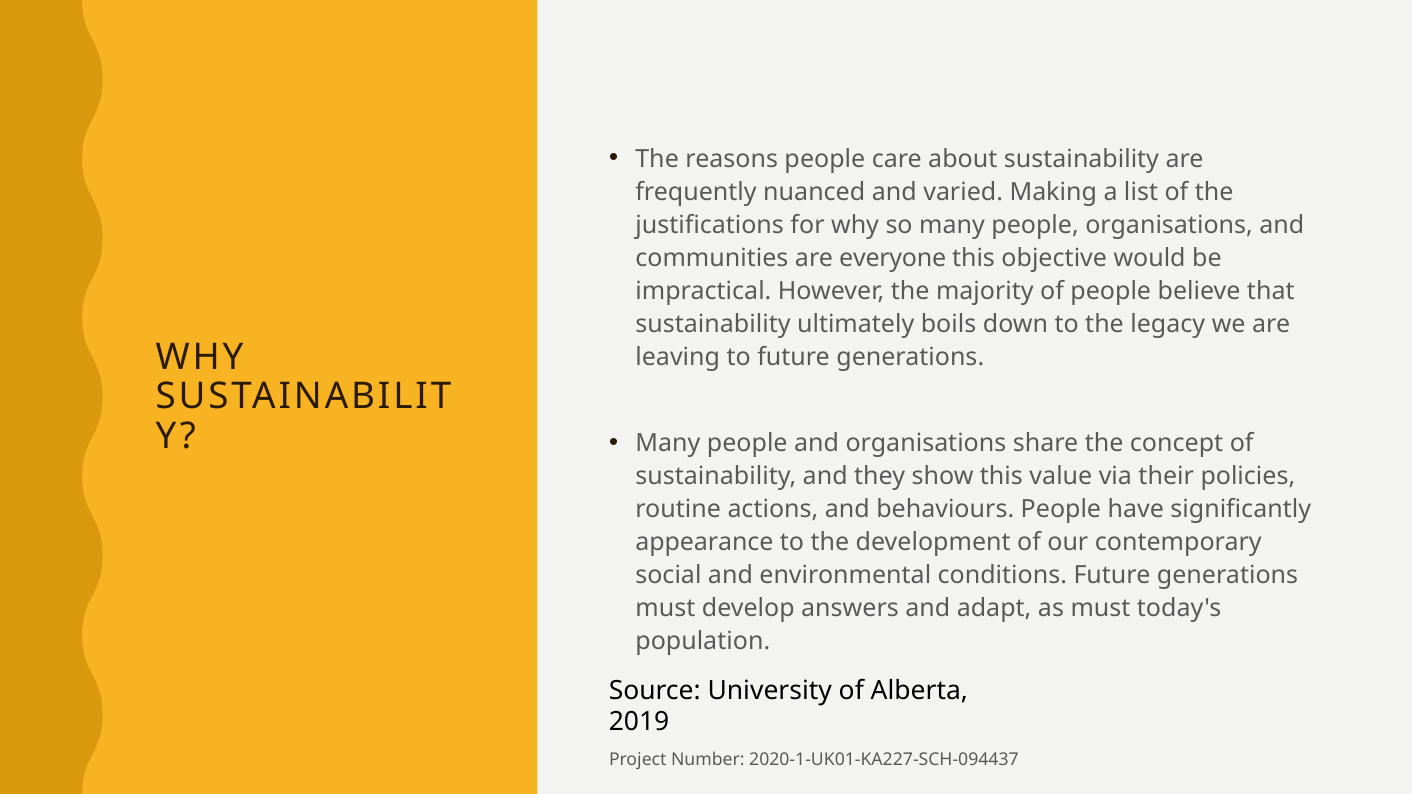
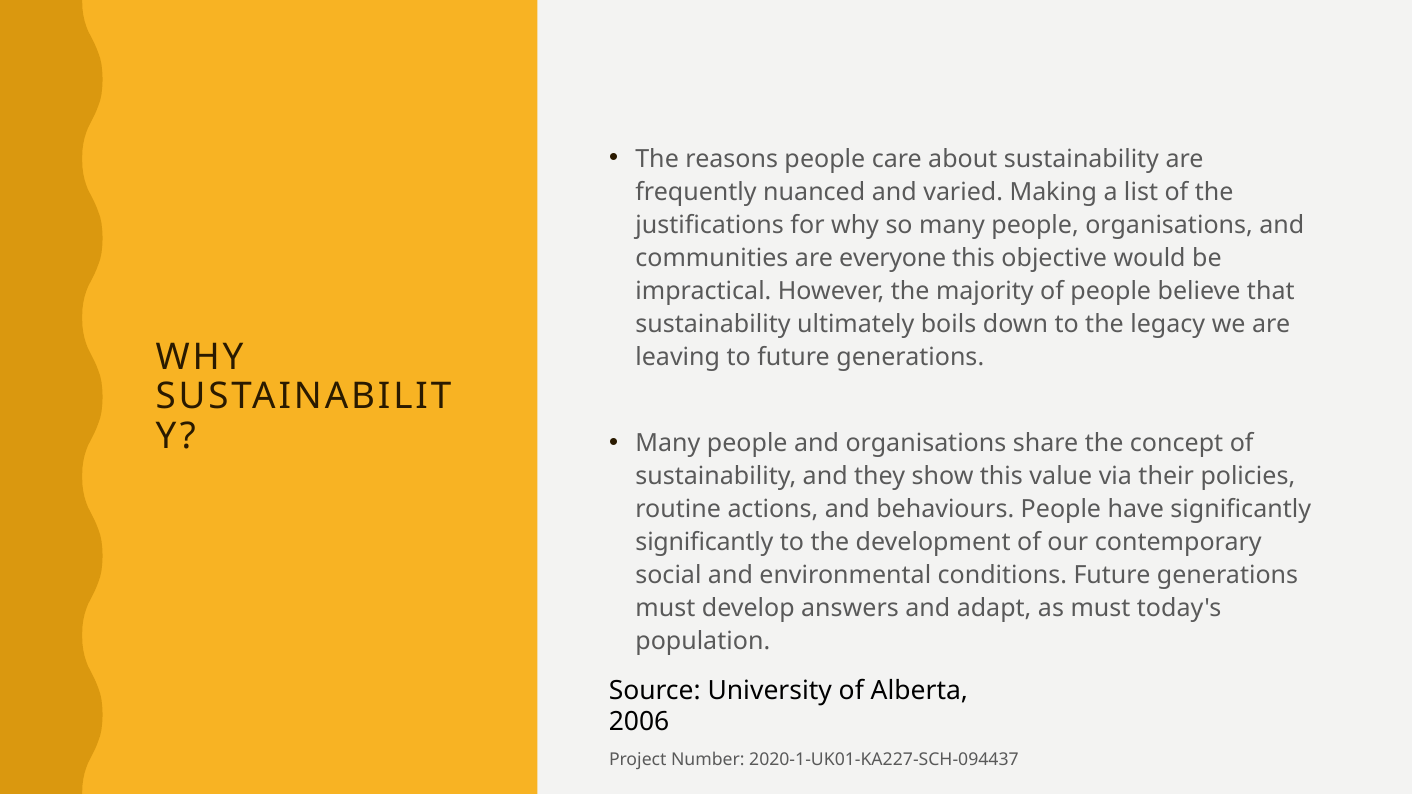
appearance: appearance -> significantly (704, 543)
2019: 2019 -> 2006 (639, 722)
